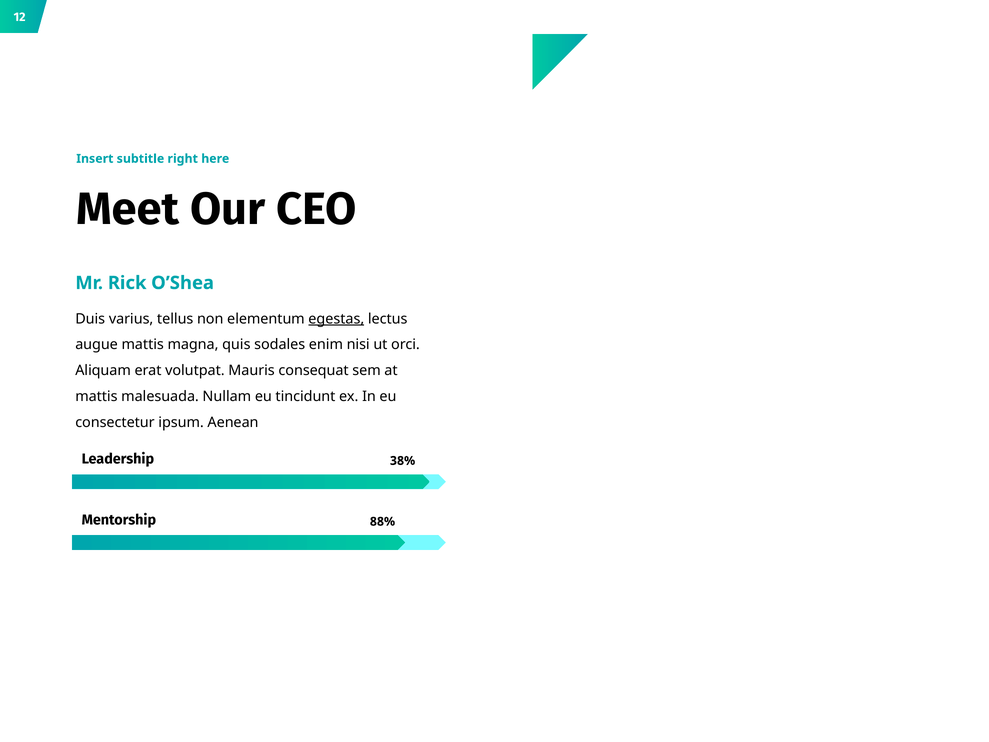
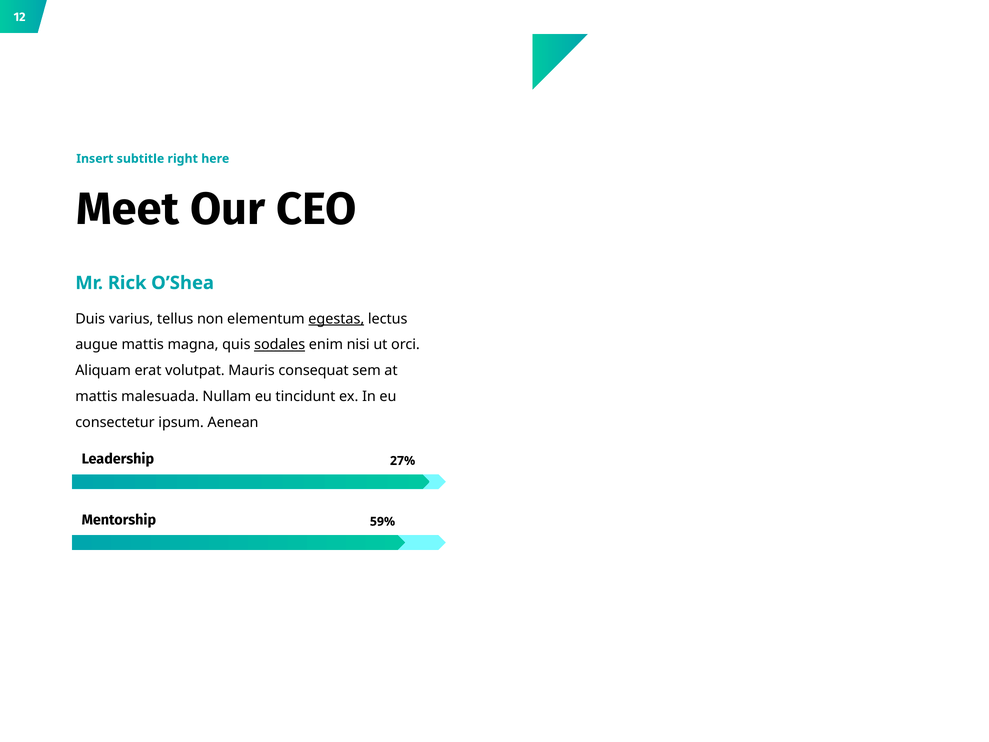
sodales underline: none -> present (280, 345)
38%: 38% -> 27% (403, 461)
88%: 88% -> 59% (382, 521)
